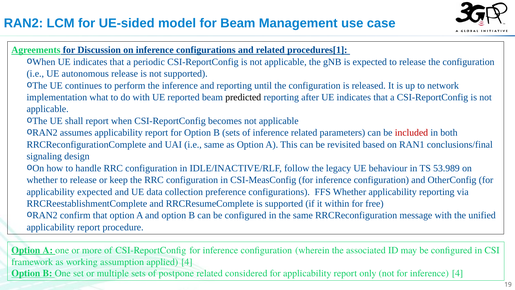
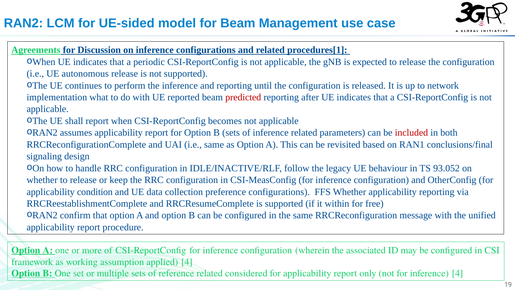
predicted colour: black -> red (243, 97)
53.989: 53.989 -> 93.052 (446, 168)
applicability expected: expected -> condition (95, 192)
postpone: postpone -> reference (176, 273)
